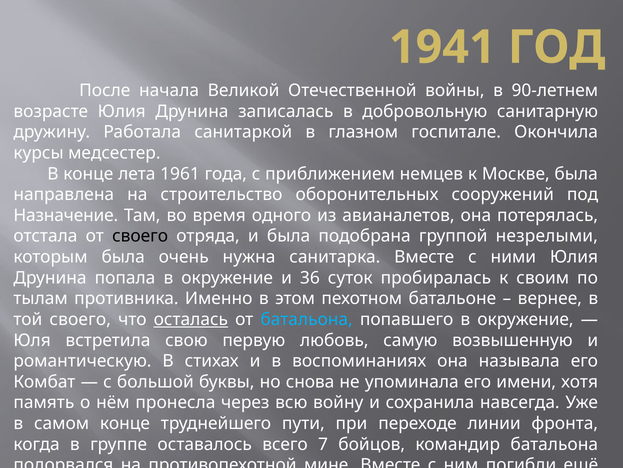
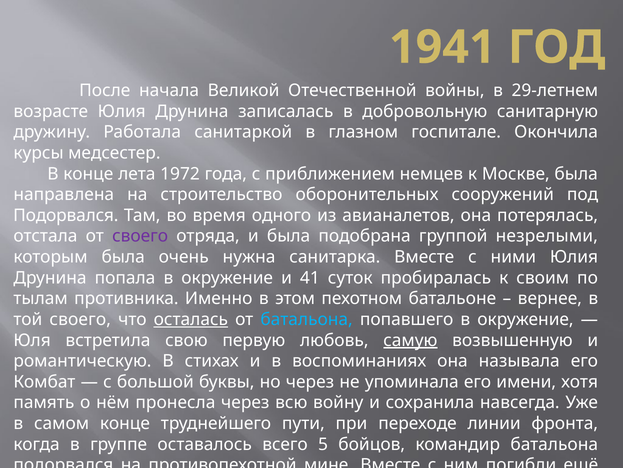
90-летнем: 90-летнем -> 29-летнем (555, 90)
1961: 1961 -> 1972 (180, 174)
Назначение: Назначение -> Подорвался (66, 215)
своего colour: black -> purple (140, 236)
36: 36 -> 41 (310, 277)
самую underline: none -> present (410, 340)
но снова: снова -> через (310, 381)
7: 7 -> 5 (323, 444)
